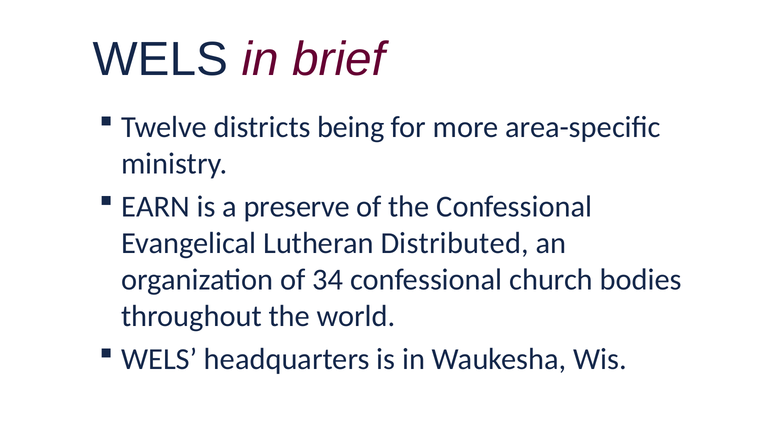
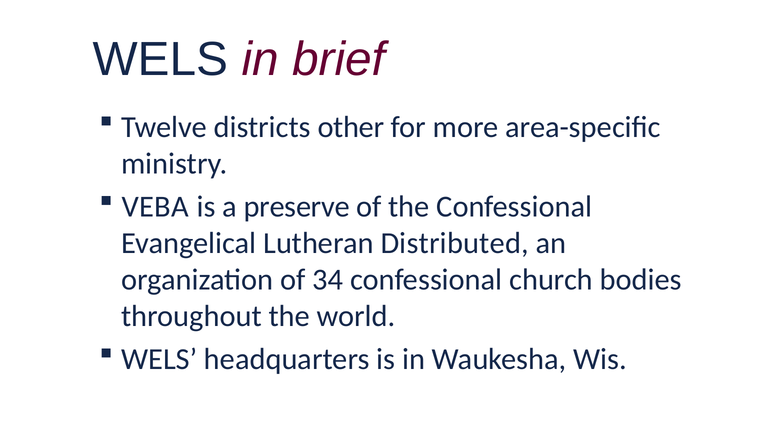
being: being -> other (351, 127)
EARN: EARN -> VEBA (155, 206)
